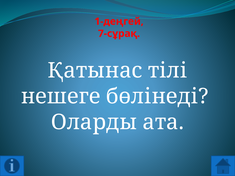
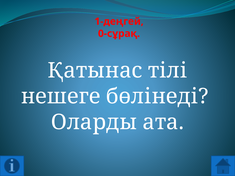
7-сұрақ: 7-сұрақ -> 0-сұрақ (119, 34)
